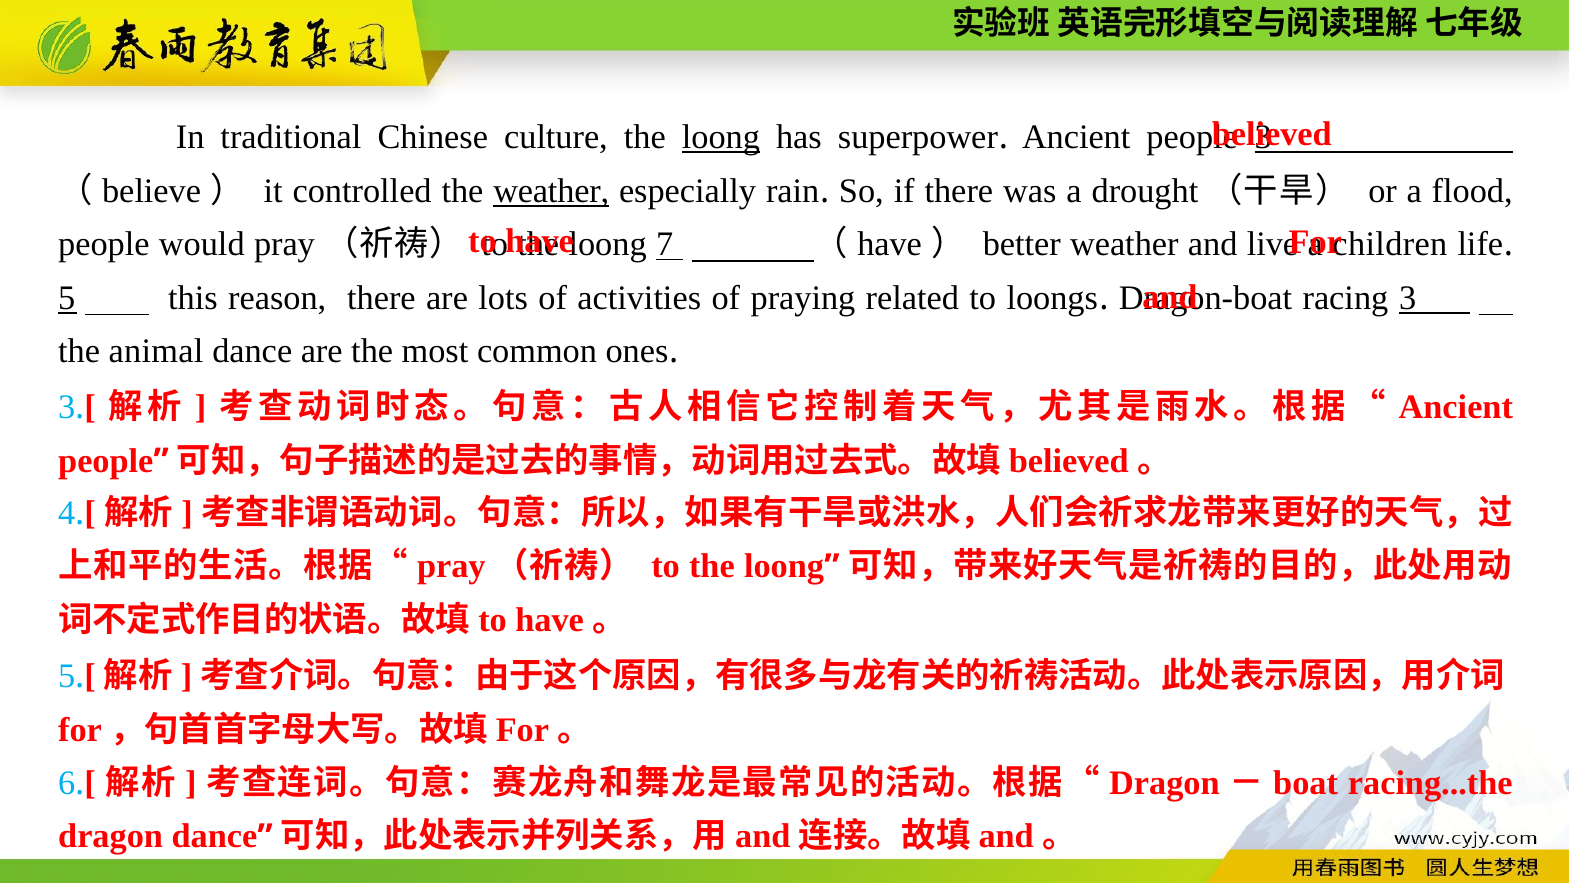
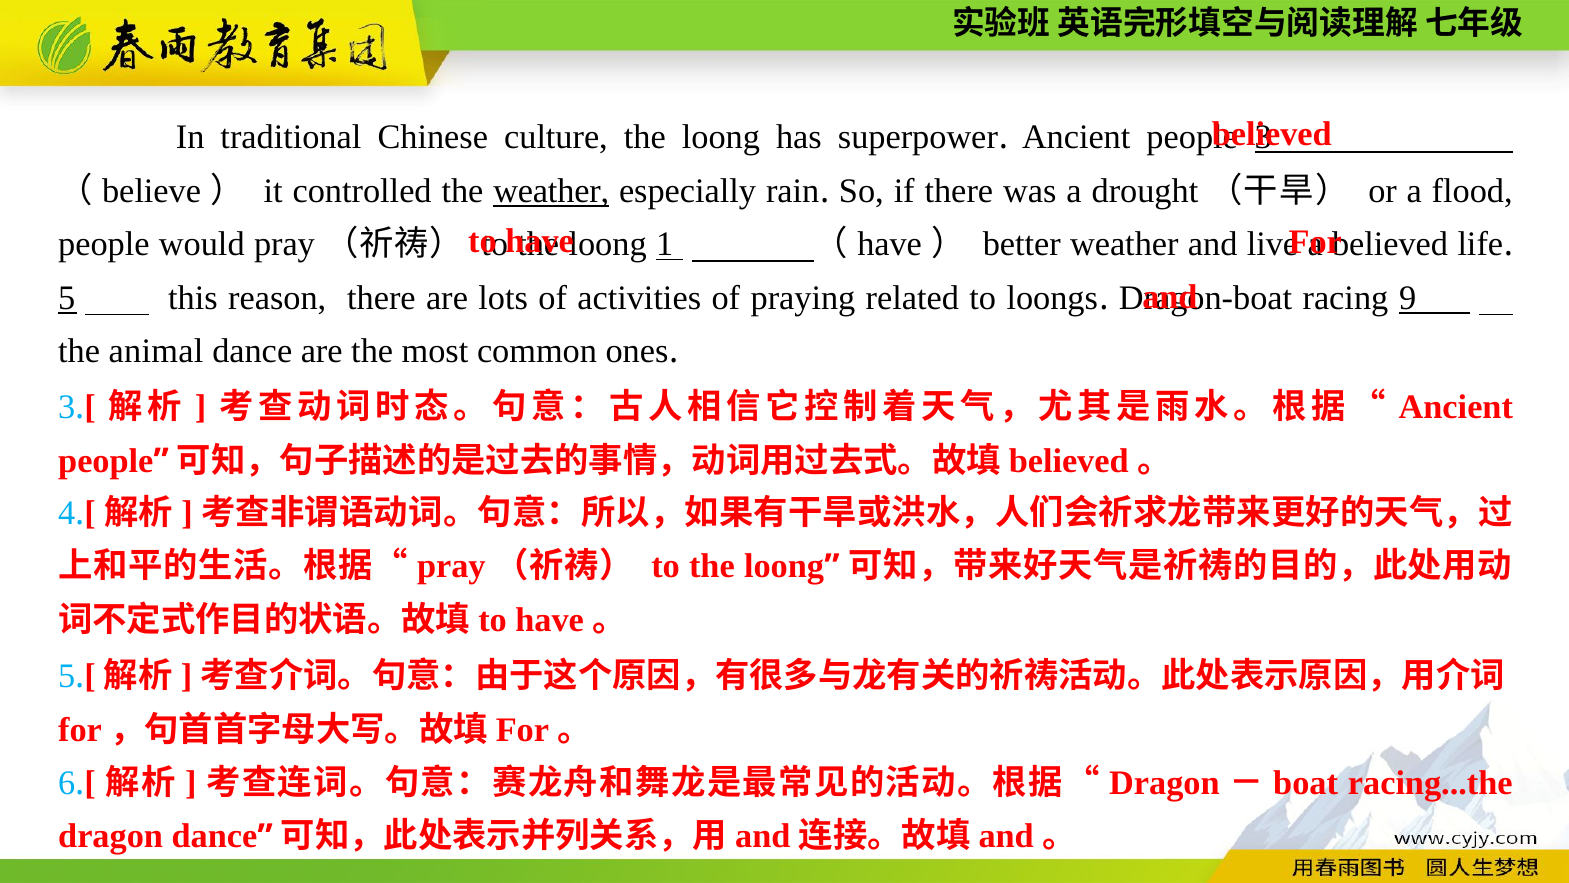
loong underline: present -> none (721, 137)
7: 7 -> 1 (665, 244)
children: children -> believed (1390, 244)
racing 3: 3 -> 9 (1408, 298)
